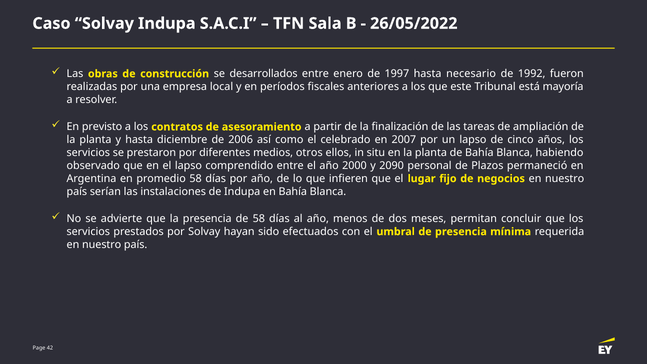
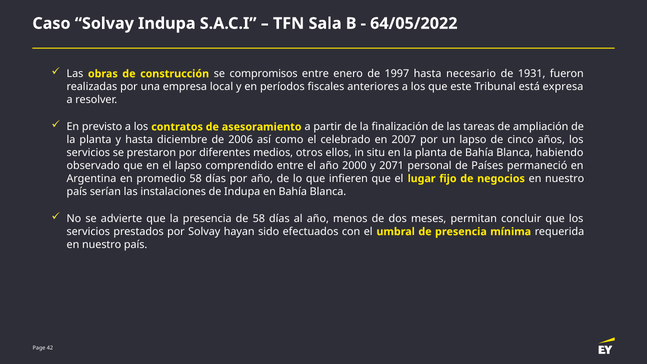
26/05/2022: 26/05/2022 -> 64/05/2022 (414, 23)
desarrollados: desarrollados -> compromisos (264, 74)
1992: 1992 -> 1931 (532, 74)
mayoría: mayoría -> expresa (563, 87)
2090: 2090 -> 2071 (392, 166)
Plazos: Plazos -> Países (487, 166)
